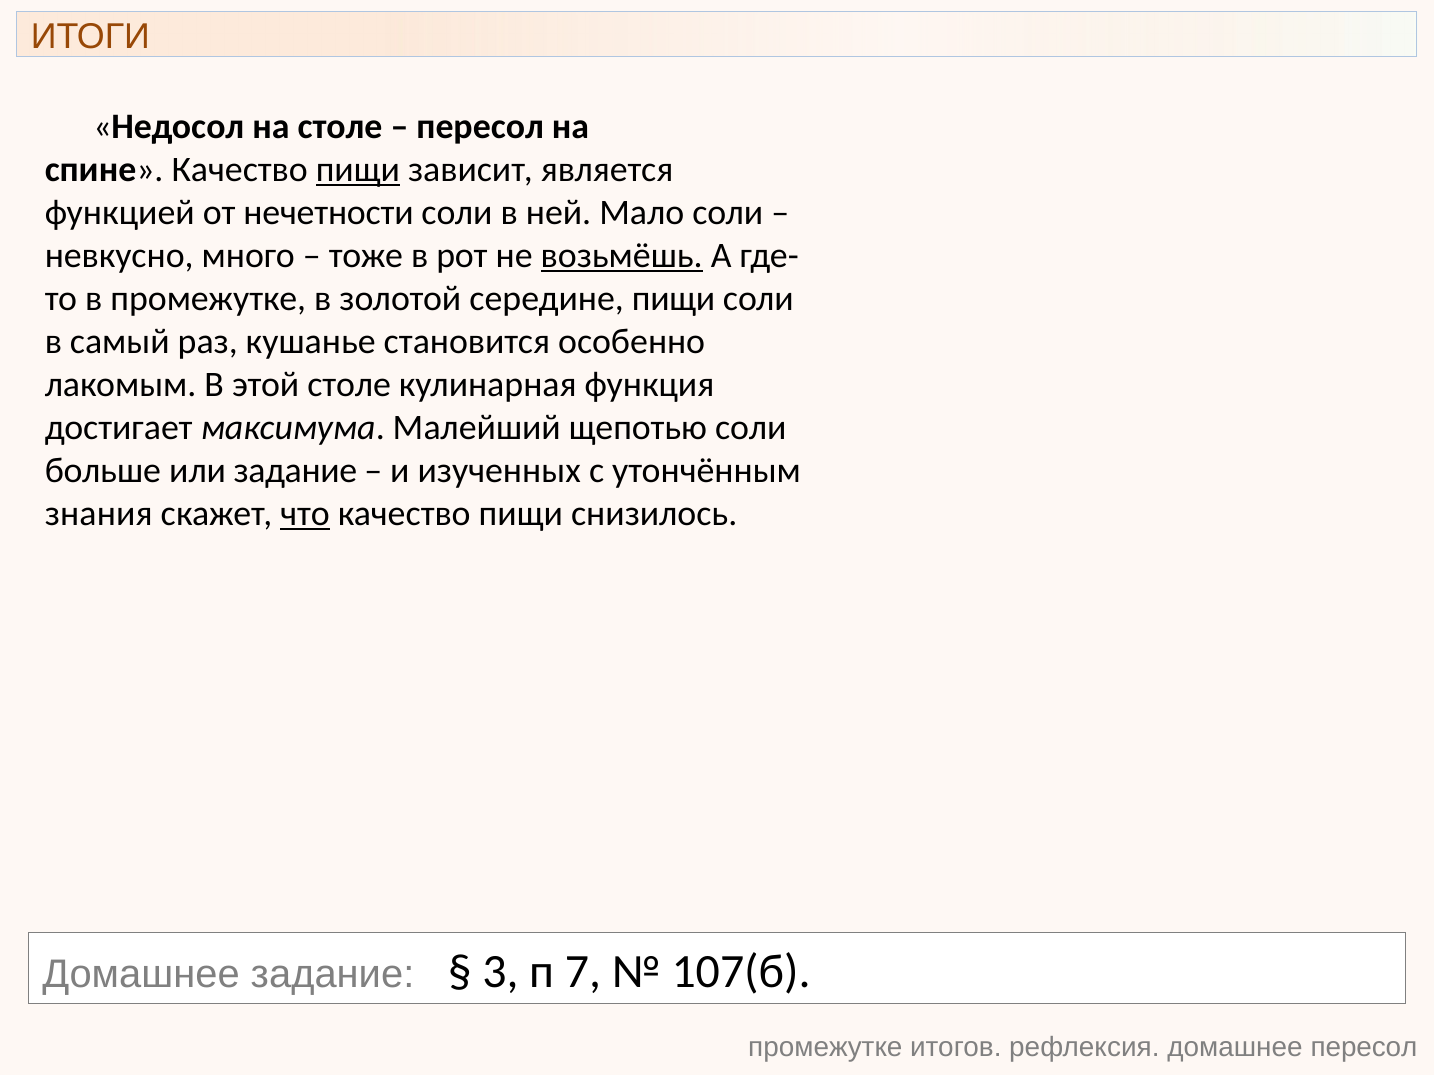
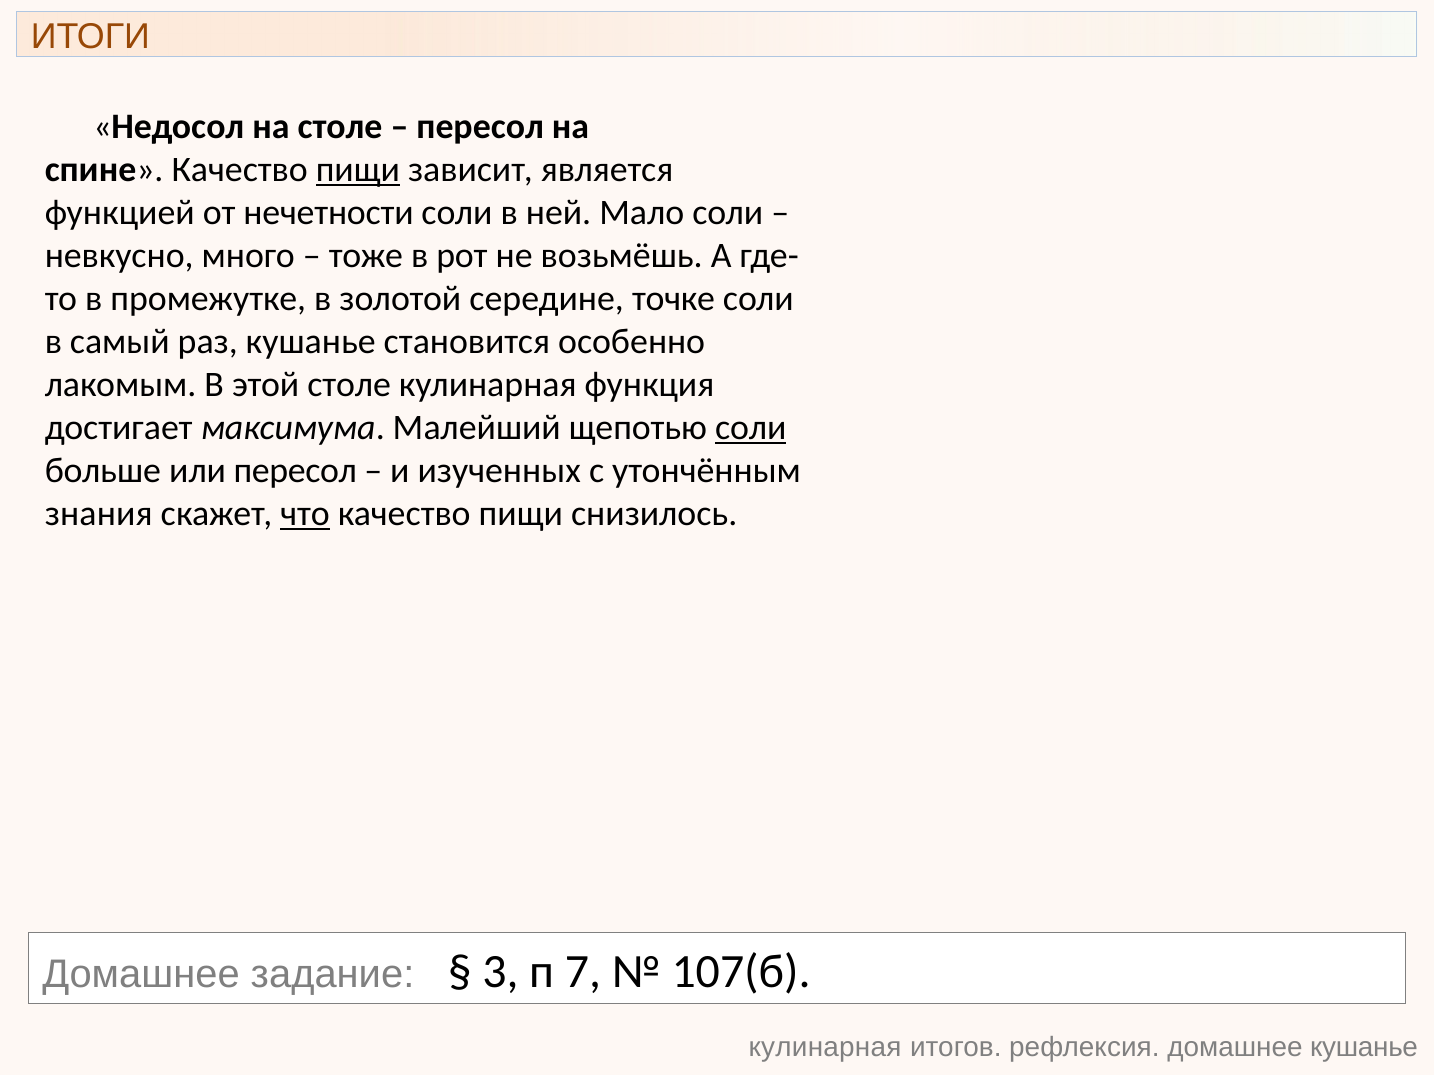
возьмёшь underline: present -> none (622, 256)
середине пищи: пищи -> точке (674, 299)
соли underline: none -> present (751, 428)
или задание: задание -> пересол (295, 471)
промежутке: промежутке -> кулинарная (825, 1048)
домашнее пересол: пересол -> кушанье (1364, 1048)
